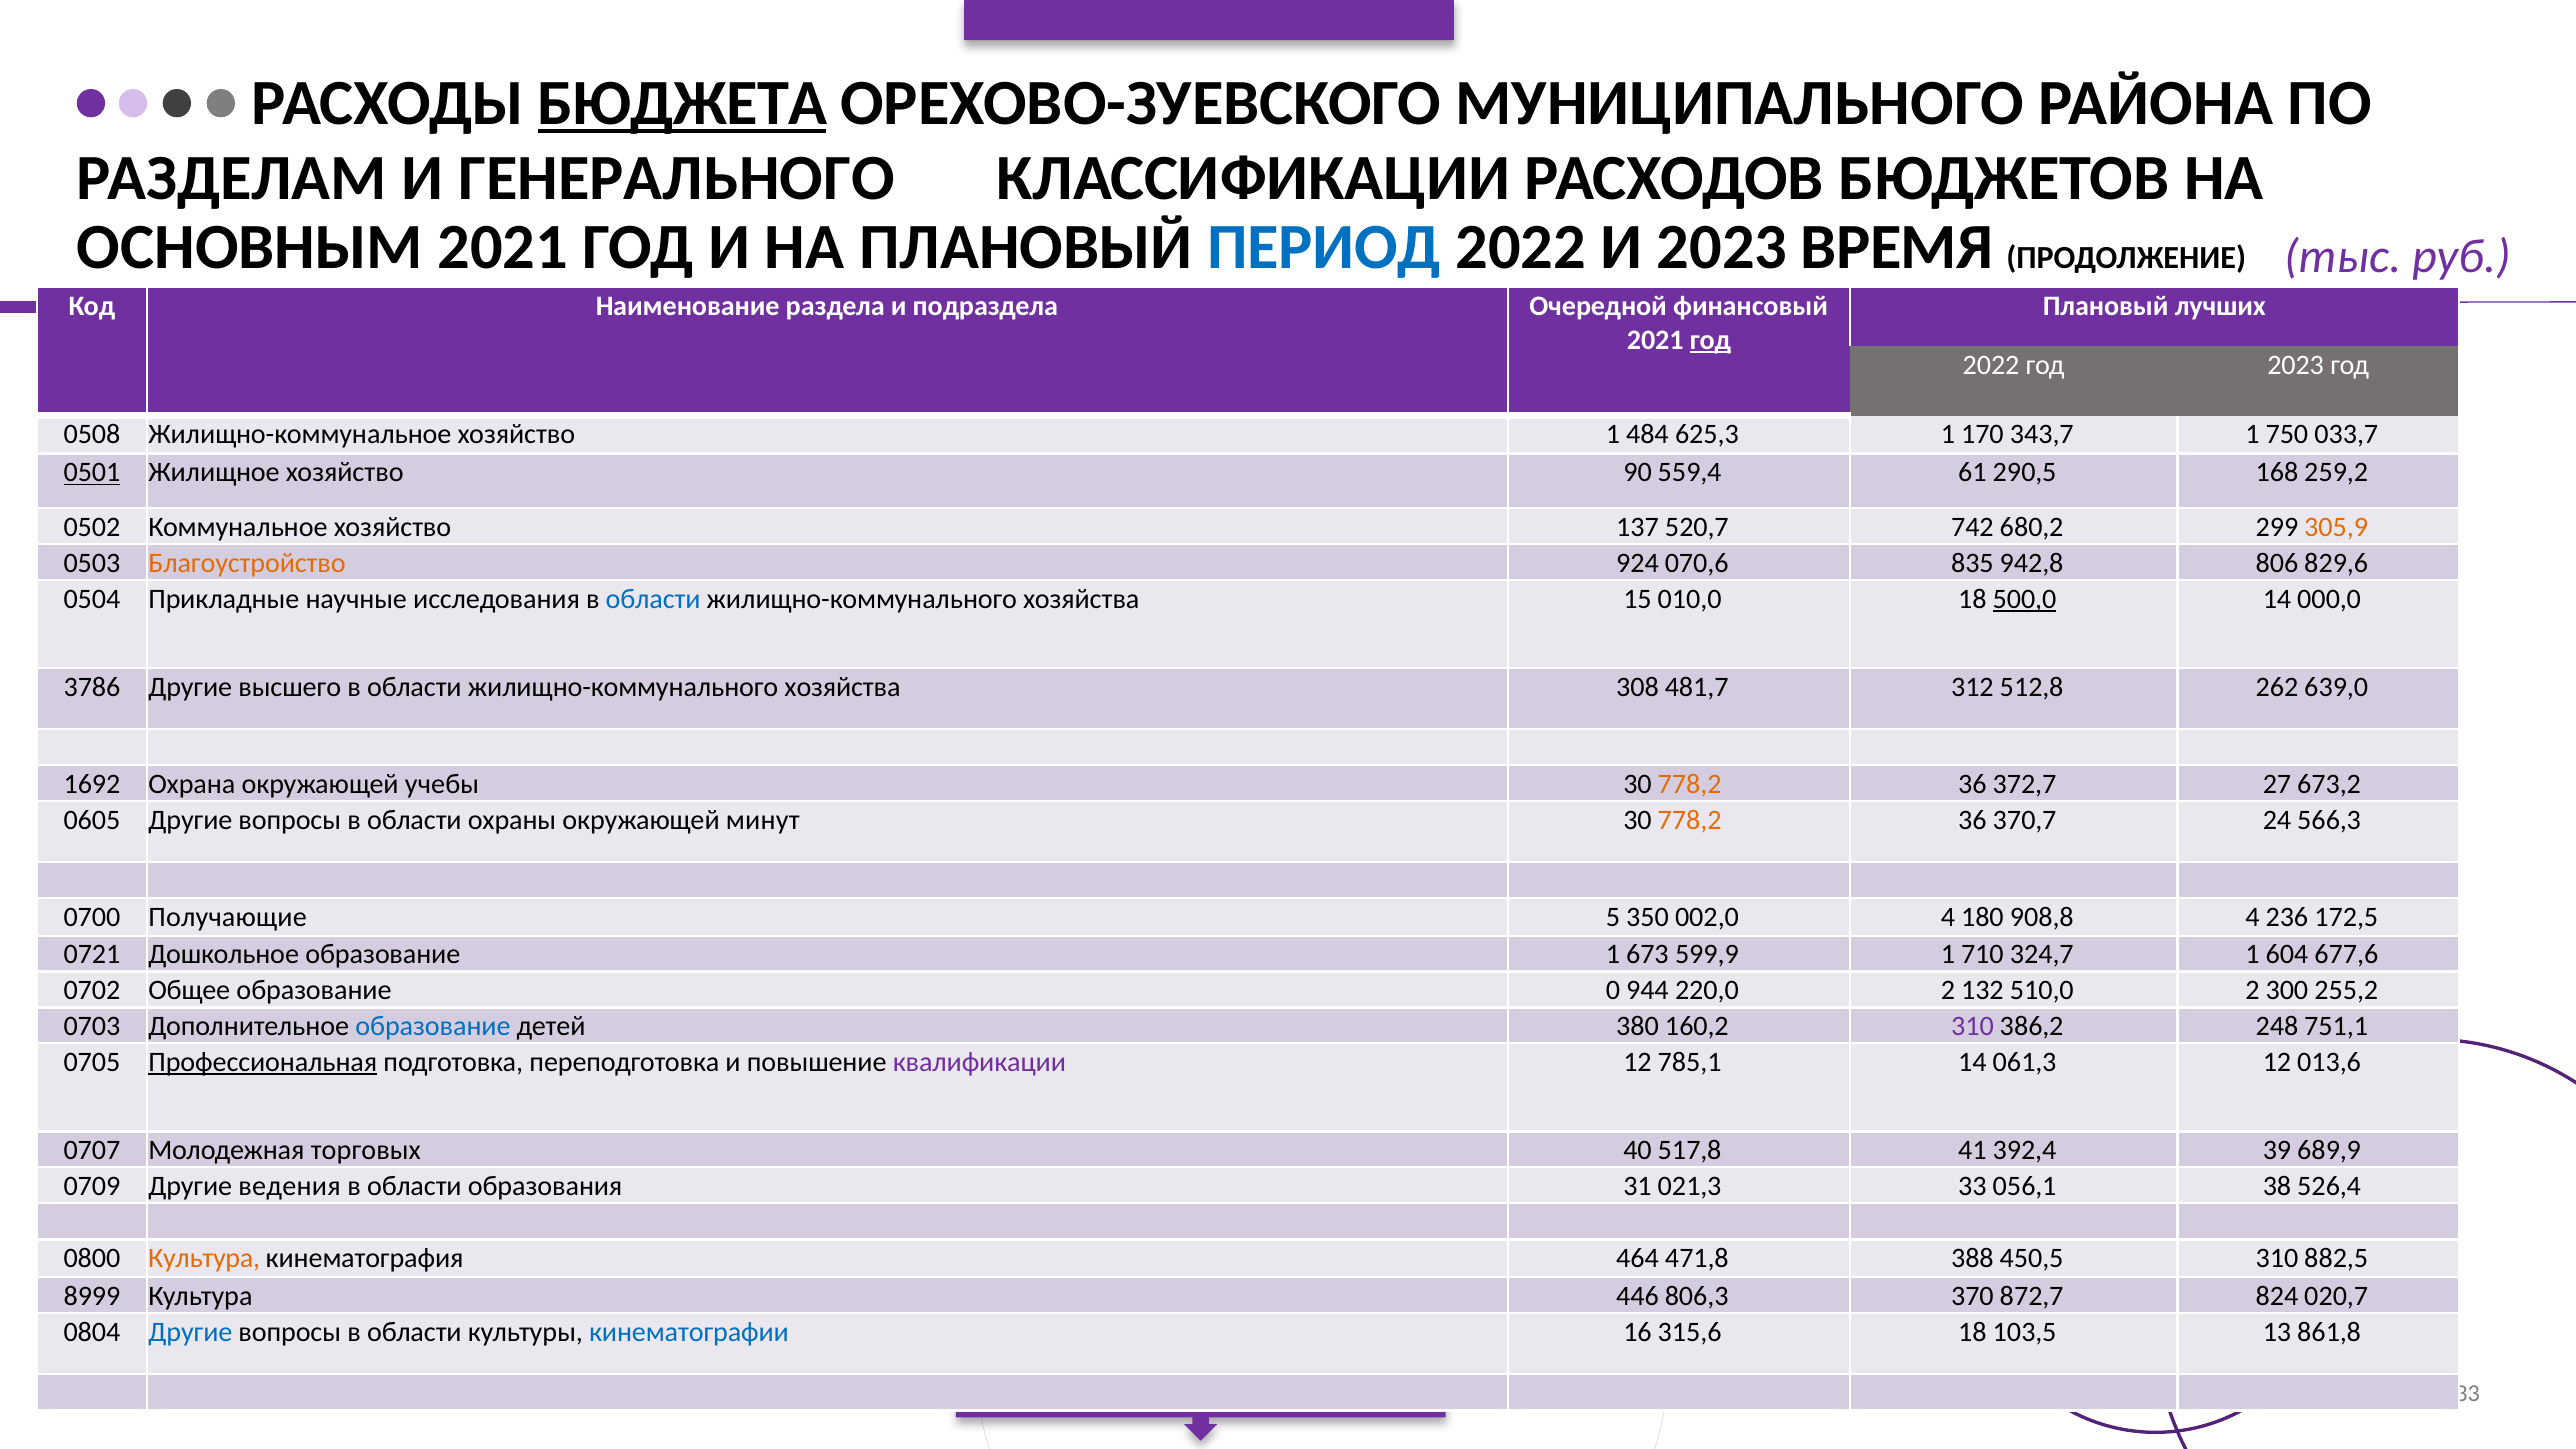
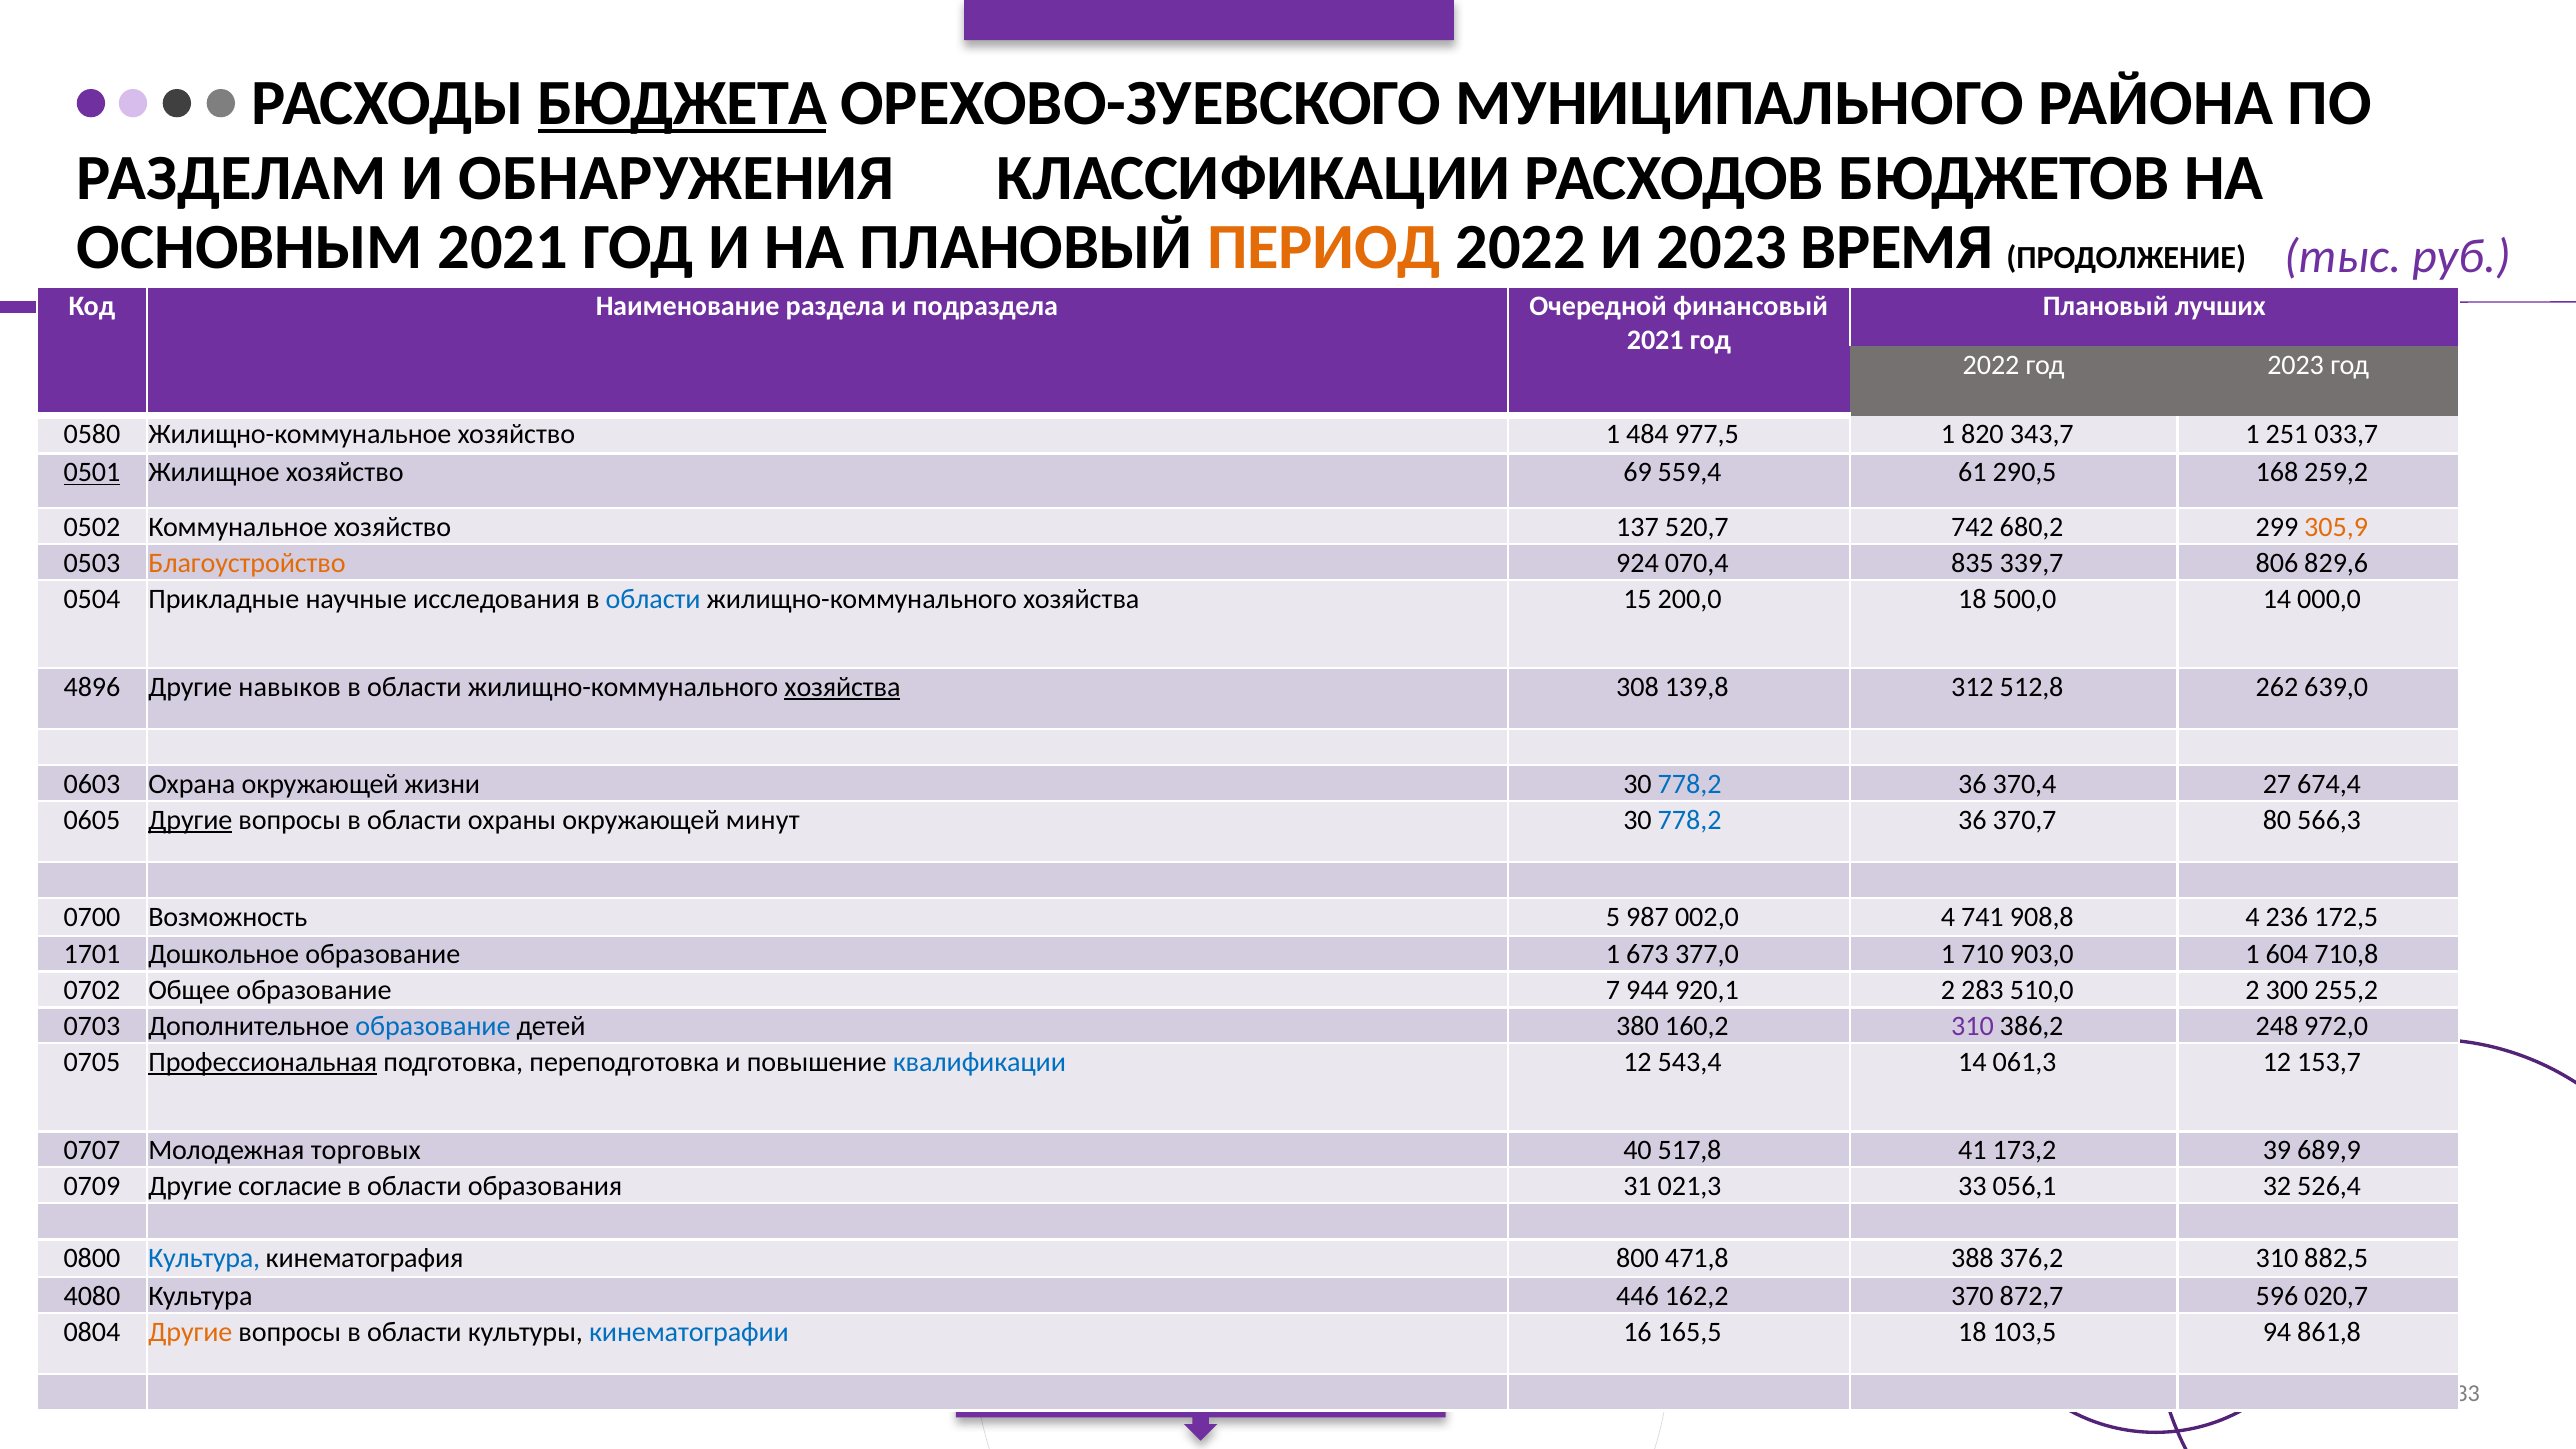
ГЕНЕРАЛЬНОГО: ГЕНЕРАЛЬНОГО -> ОБНАРУЖЕНИЯ (676, 178)
ПЕРИОД colour: blue -> orange (1324, 247)
год underline: present -> none (1710, 340)
0508: 0508 -> 0580 (92, 435)
625,3: 625,3 -> 977,5 (1707, 435)
170: 170 -> 820 (1982, 435)
750: 750 -> 251 (2287, 435)
90: 90 -> 69 (1638, 472)
070,6: 070,6 -> 070,4 (1697, 563)
942,8: 942,8 -> 339,7 (2032, 563)
010,0: 010,0 -> 200,0 (1690, 599)
500,0 underline: present -> none (2025, 599)
3786: 3786 -> 4896 (92, 687)
высшего: высшего -> навыков (290, 687)
хозяйства underline: none -> present (843, 687)
481,7: 481,7 -> 139,8 (1697, 687)
1692: 1692 -> 0603 (92, 784)
учебы: учебы -> жизни (442, 784)
778,2 colour: orange -> blue (1690, 784)
372,7: 372,7 -> 370,4 (2025, 784)
673,2: 673,2 -> 674,4 (2329, 784)
Другие underline: none -> present (190, 820)
778,2 colour: orange -> blue (1690, 820)
24: 24 -> 80 (2277, 820)
Получающие: Получающие -> Возможность (228, 917)
350: 350 -> 987 (1647, 917)
180: 180 -> 741 (1982, 917)
0721: 0721 -> 1701 (92, 954)
599,9: 599,9 -> 377,0 (1707, 954)
324,7: 324,7 -> 903,0 (2042, 954)
677,6: 677,6 -> 710,8 (2346, 954)
0: 0 -> 7 (1613, 990)
220,0: 220,0 -> 920,1 (1707, 990)
132: 132 -> 283 (1982, 990)
751,1: 751,1 -> 972,0 (2336, 1026)
квалификации colour: purple -> blue (979, 1062)
785,1: 785,1 -> 543,4 (1690, 1062)
013,6: 013,6 -> 153,7 (2329, 1062)
392,4: 392,4 -> 173,2 (2025, 1150)
ведения: ведения -> согласие (290, 1186)
38: 38 -> 32 (2277, 1186)
Культура colour: orange -> blue (204, 1258)
464: 464 -> 800 (1638, 1258)
450,5: 450,5 -> 376,2 (2032, 1258)
8999: 8999 -> 4080 (92, 1296)
806,3: 806,3 -> 162,2 (1697, 1296)
824: 824 -> 596 (2277, 1296)
Другие colour: blue -> orange (190, 1332)
315,6: 315,6 -> 165,5 (1690, 1332)
13: 13 -> 94 (2277, 1332)
